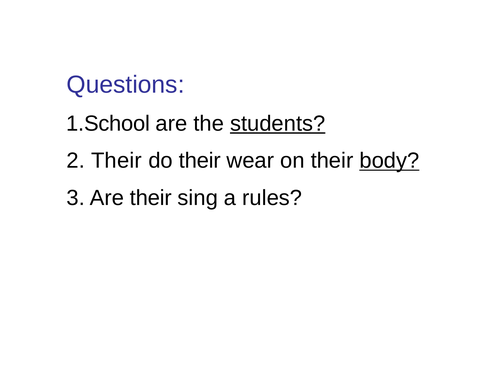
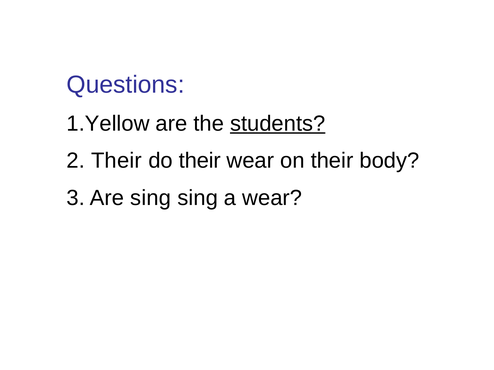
1.School: 1.School -> 1.Yellow (108, 124)
body underline: present -> none (389, 161)
Are their: their -> sing (151, 198)
a rules: rules -> wear (272, 198)
